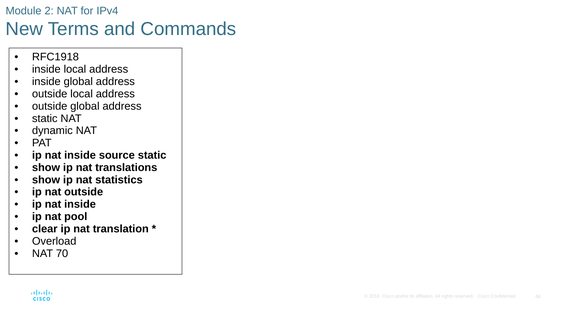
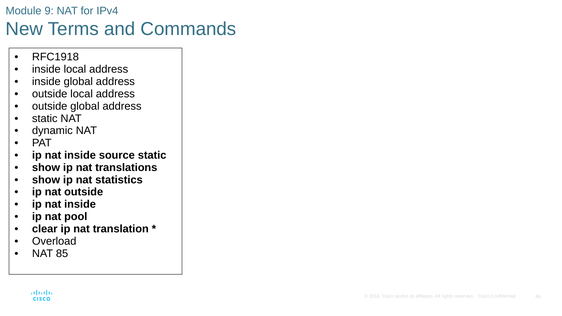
2: 2 -> 9 (49, 11)
70: 70 -> 85 (62, 254)
